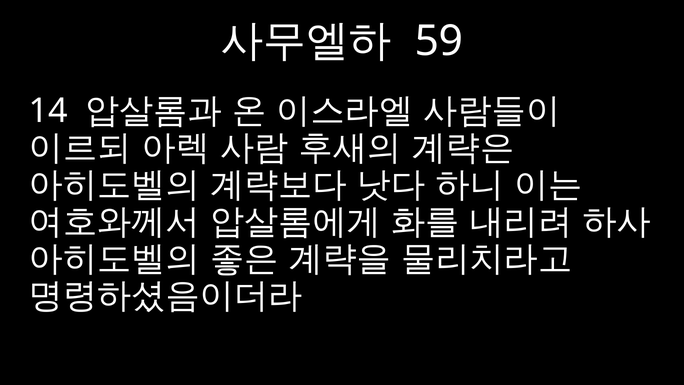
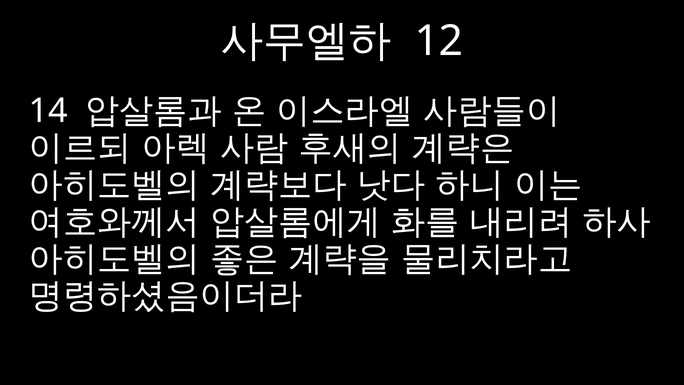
59: 59 -> 12 (439, 41)
